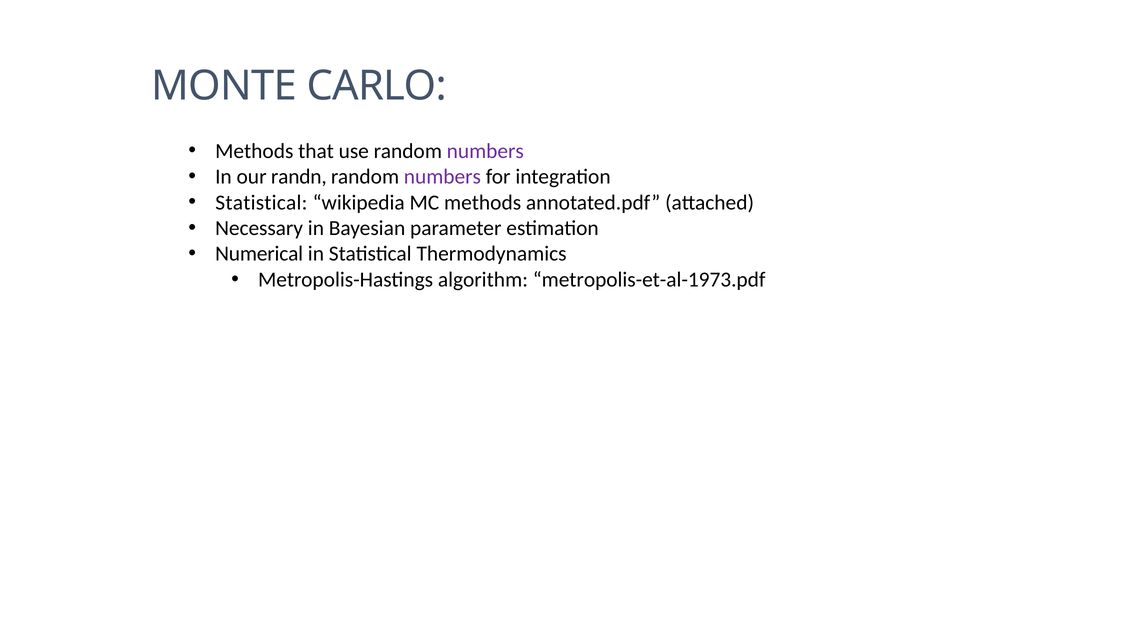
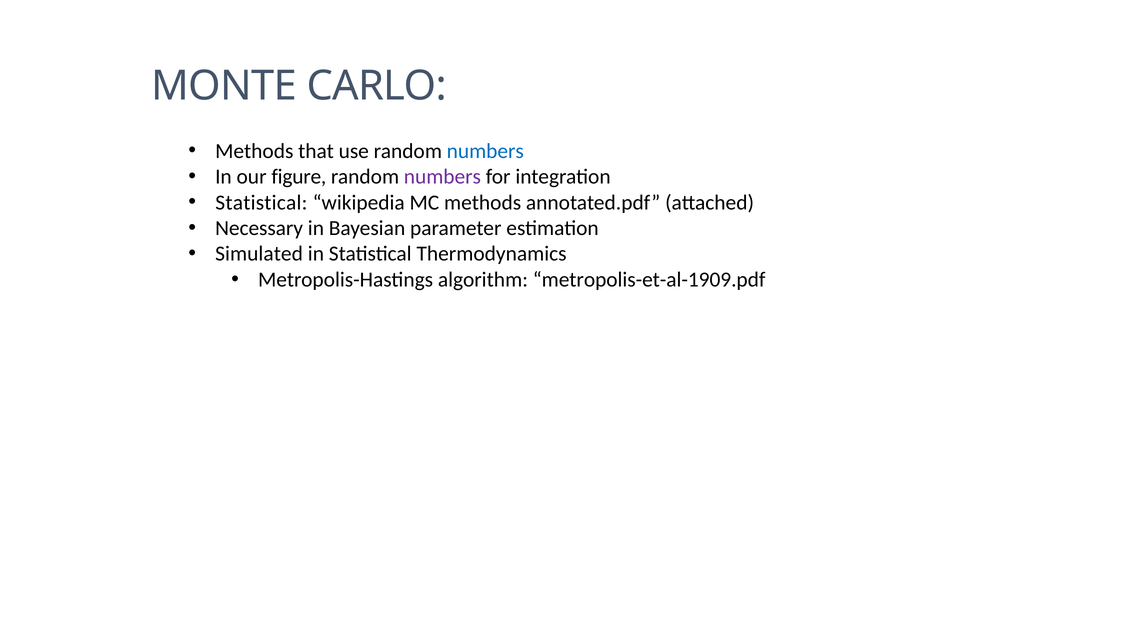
numbers colour: purple -> blue (485, 151)
randn: randn -> figure (299, 177)
Numerical: Numerical -> Simulated (259, 254)
metropolis-et-al-1973.pdf: metropolis-et-al-1973.pdf -> metropolis-et-al-1909.pdf (649, 280)
